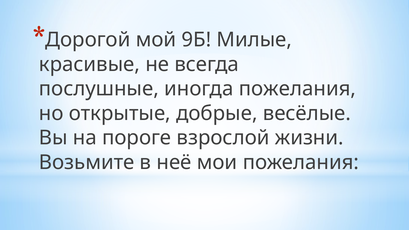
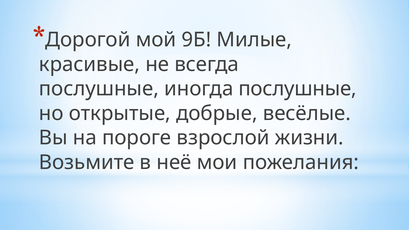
иногда пожелания: пожелания -> послушные (298, 89)
